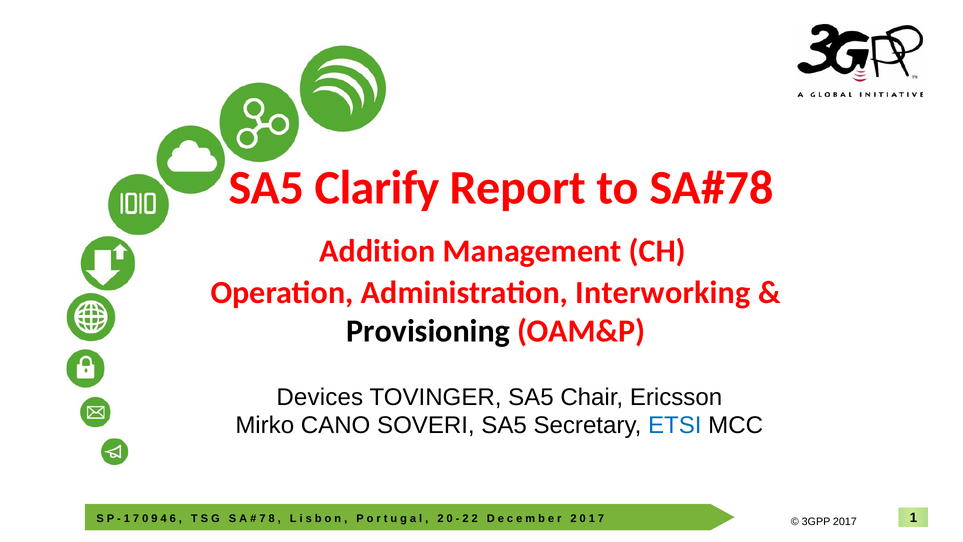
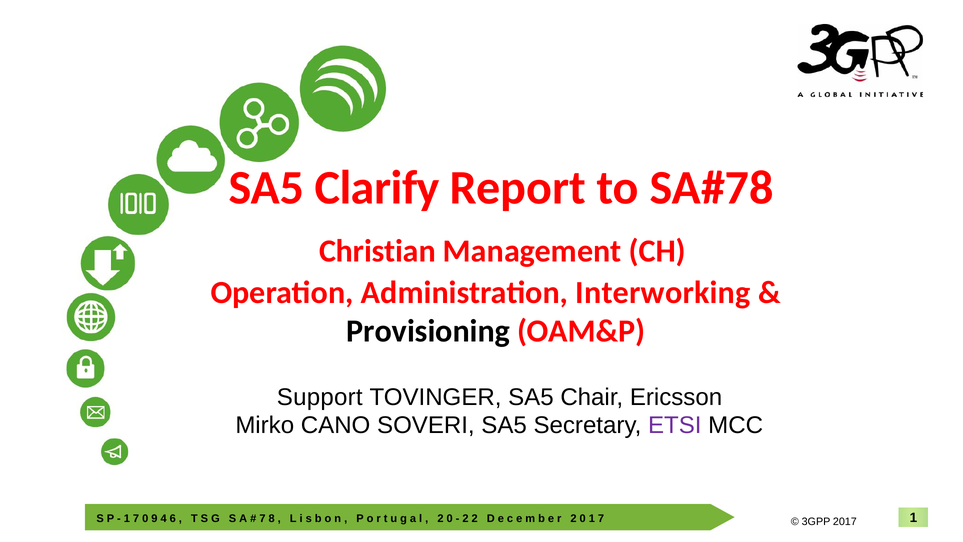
Addition: Addition -> Christian (377, 251)
Devices: Devices -> Support (320, 397)
ETSI colour: blue -> purple (675, 425)
